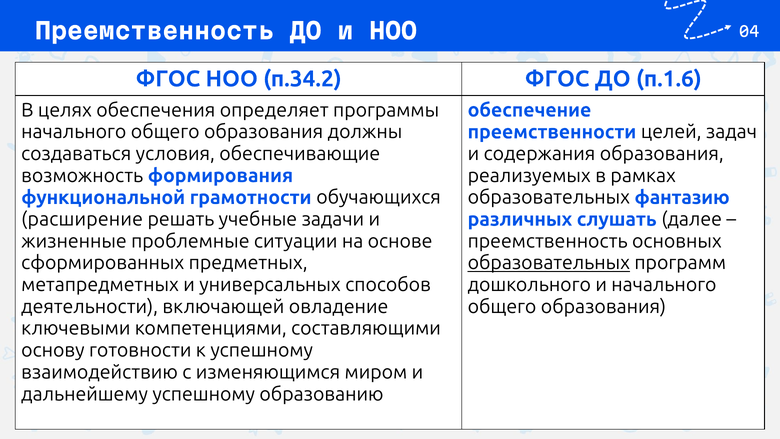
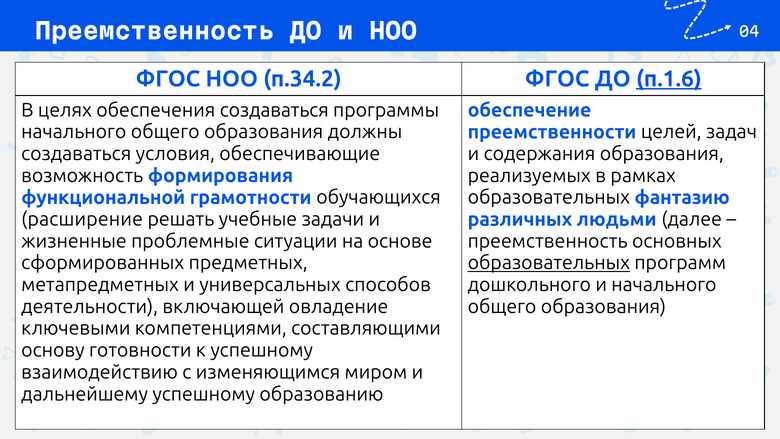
п.1.6 underline: none -> present (669, 79)
обеспечения определяет: определяет -> создаваться (274, 110)
слушать: слушать -> людьми (617, 219)
